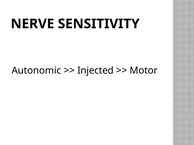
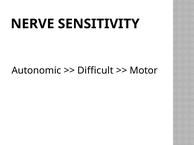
Injected: Injected -> Difficult (95, 71)
